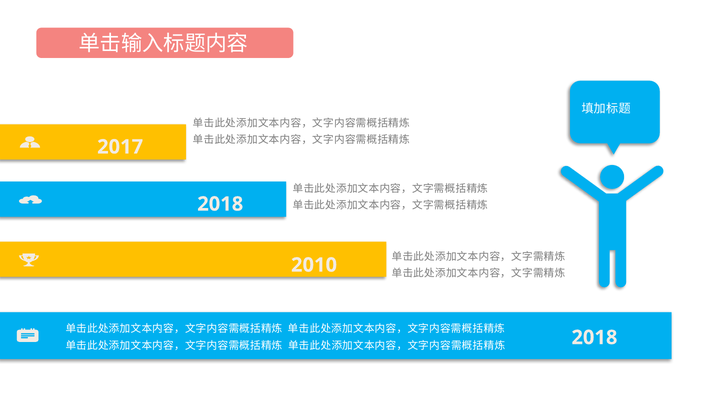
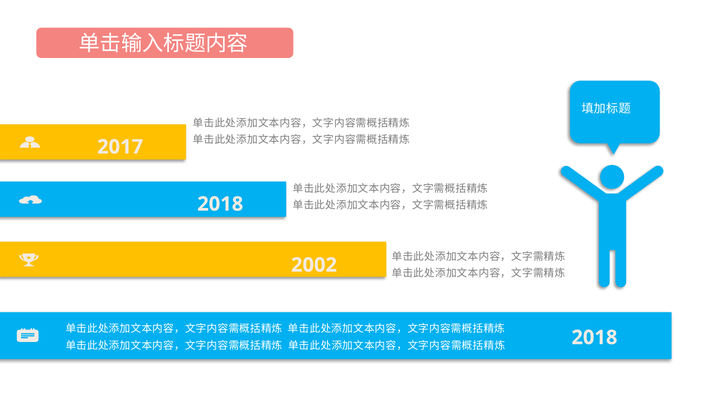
2010: 2010 -> 2002 (314, 265)
